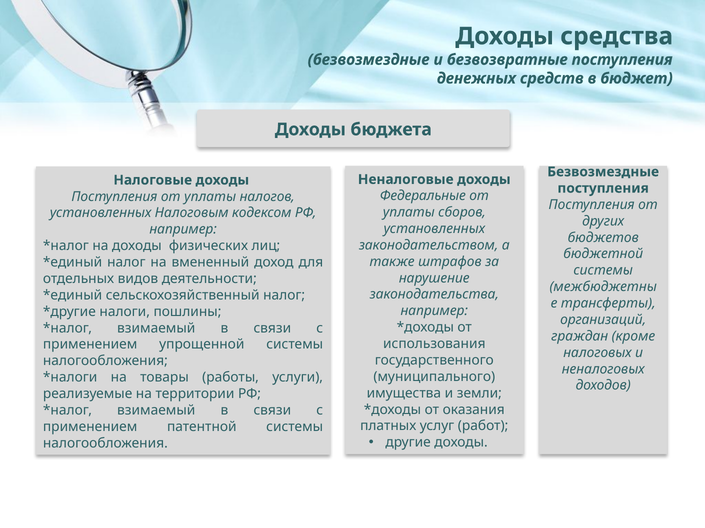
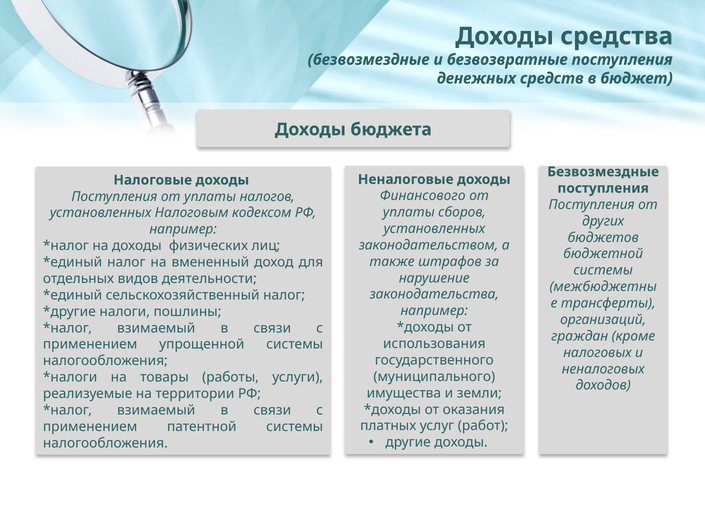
Федеральные: Федеральные -> Финансового (423, 196)
